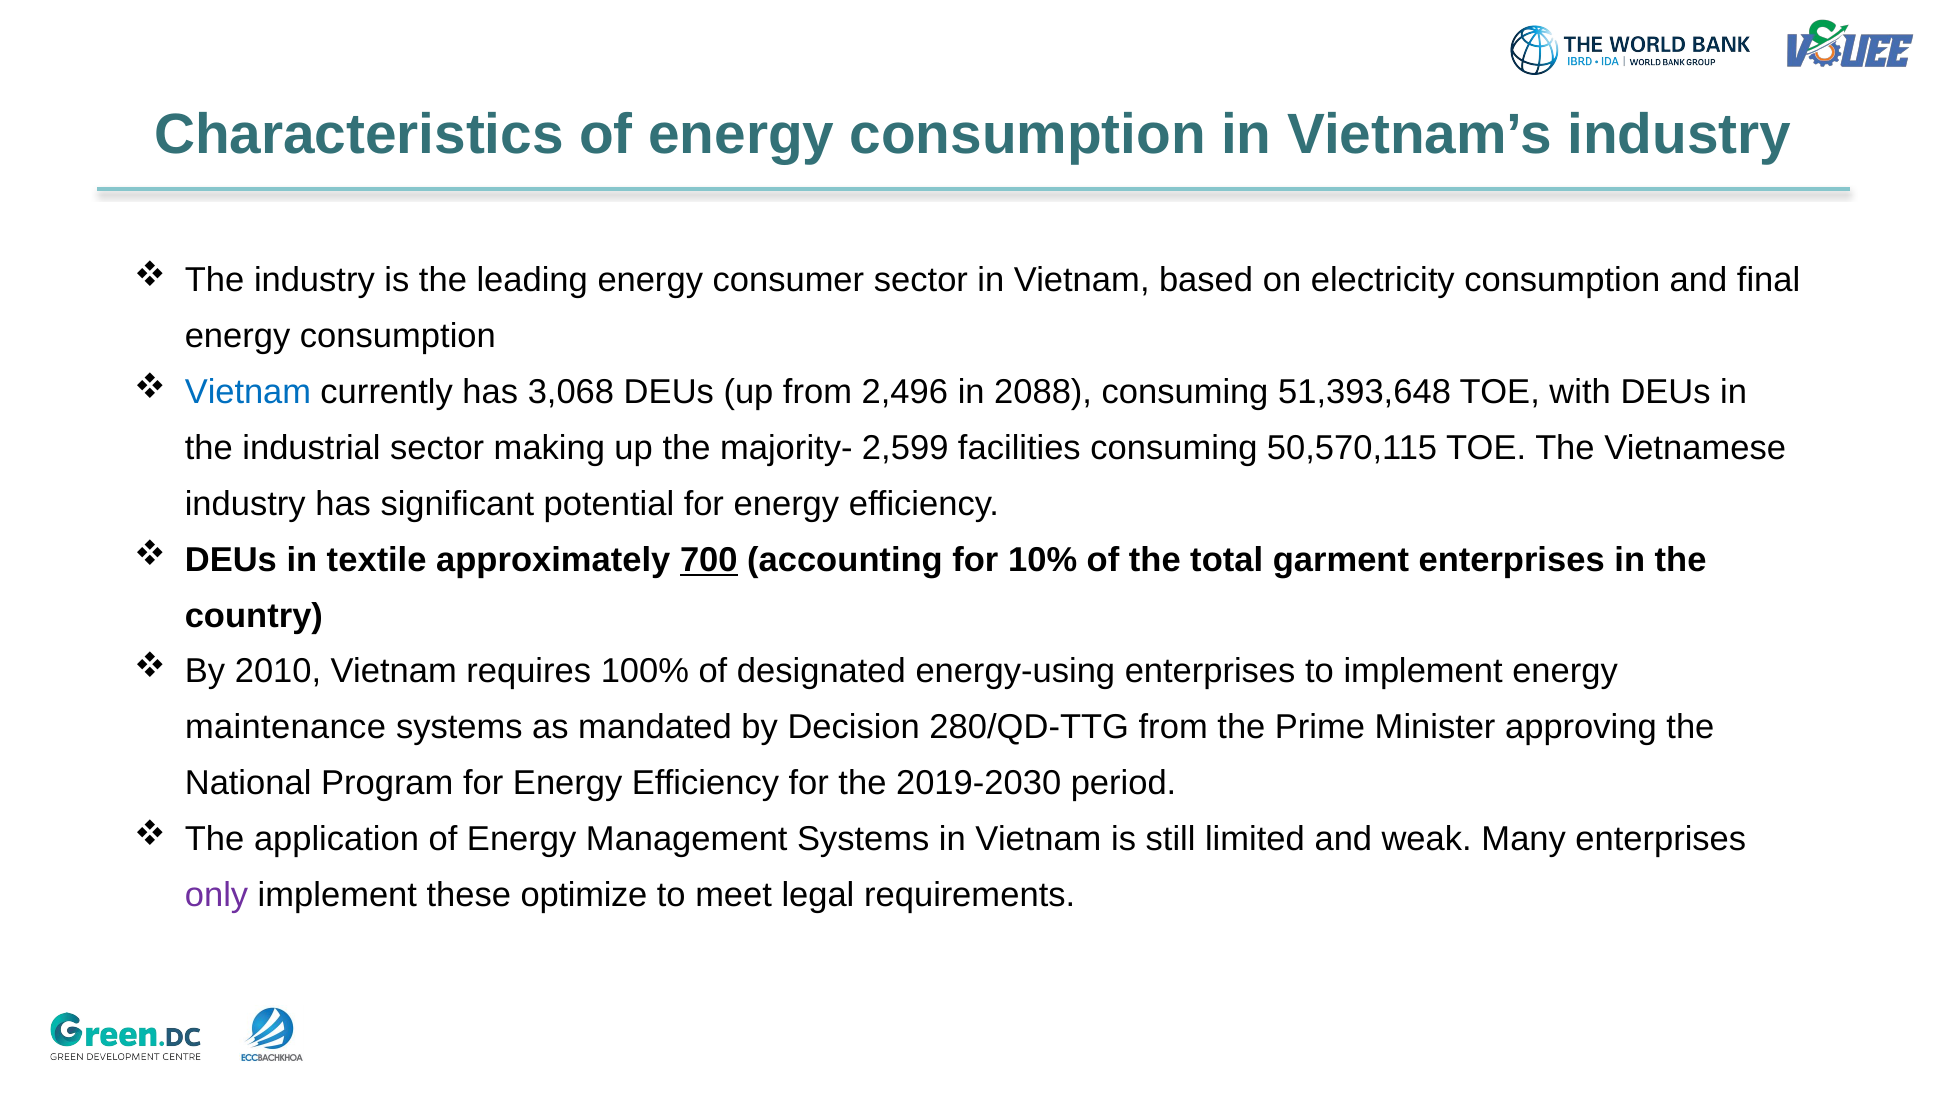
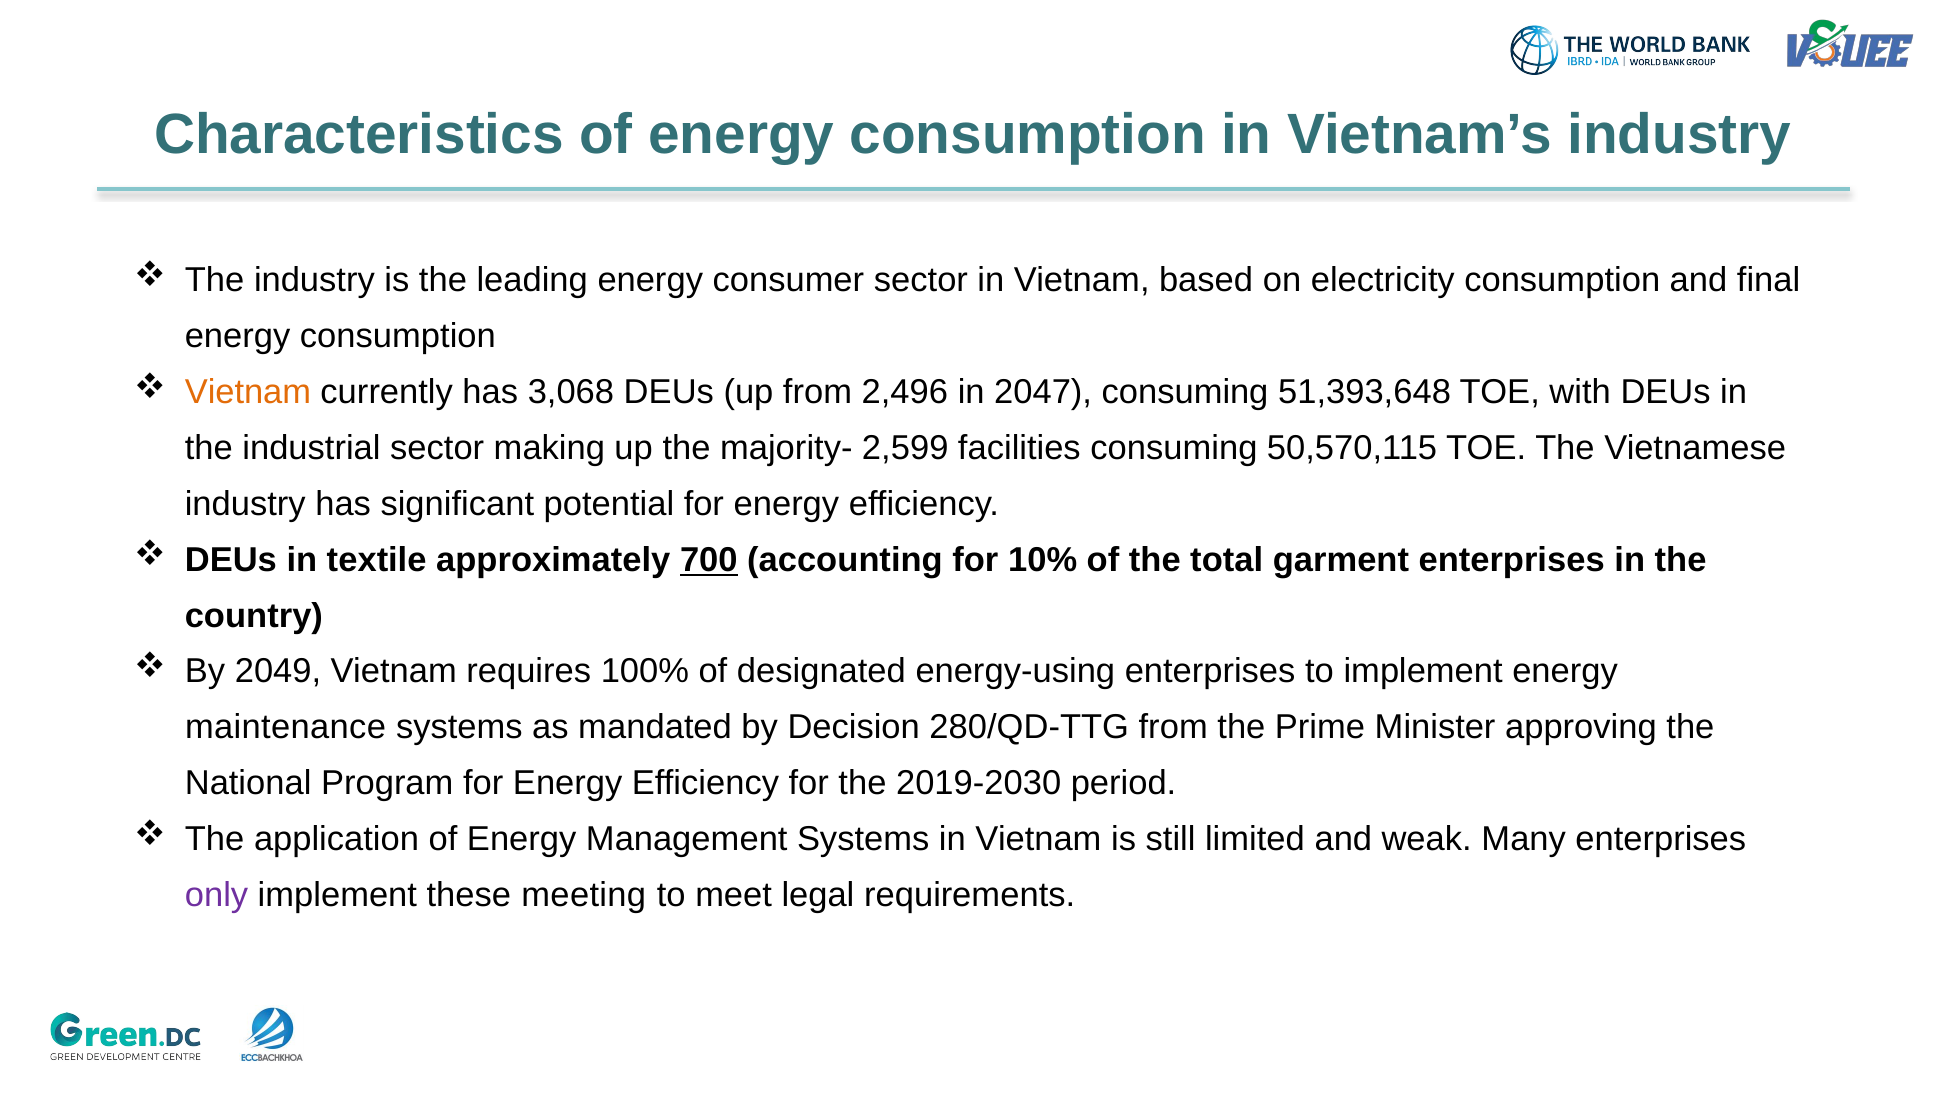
Vietnam colour: blue -> orange (248, 392)
2088: 2088 -> 2047 (1043, 392)
2010: 2010 -> 2049 (278, 672)
optimize: optimize -> meeting (584, 895)
